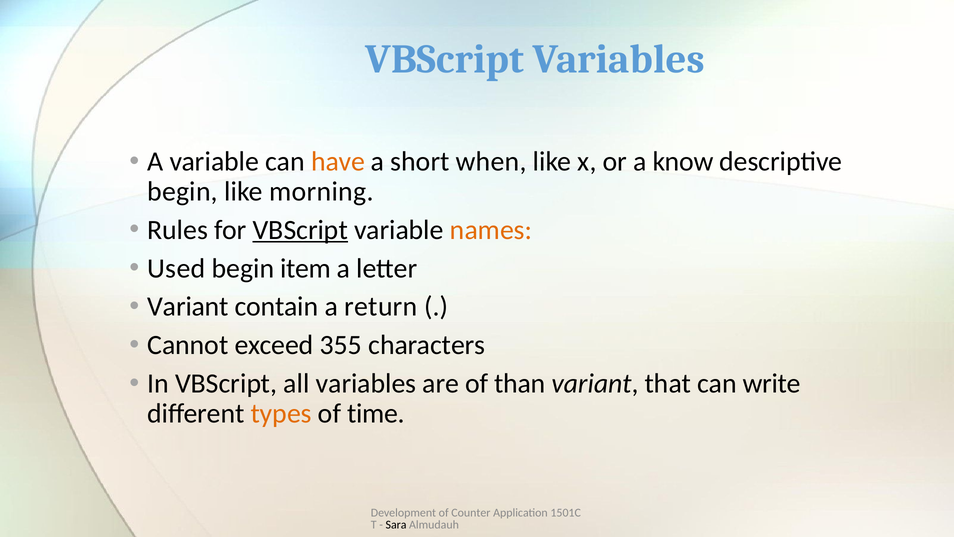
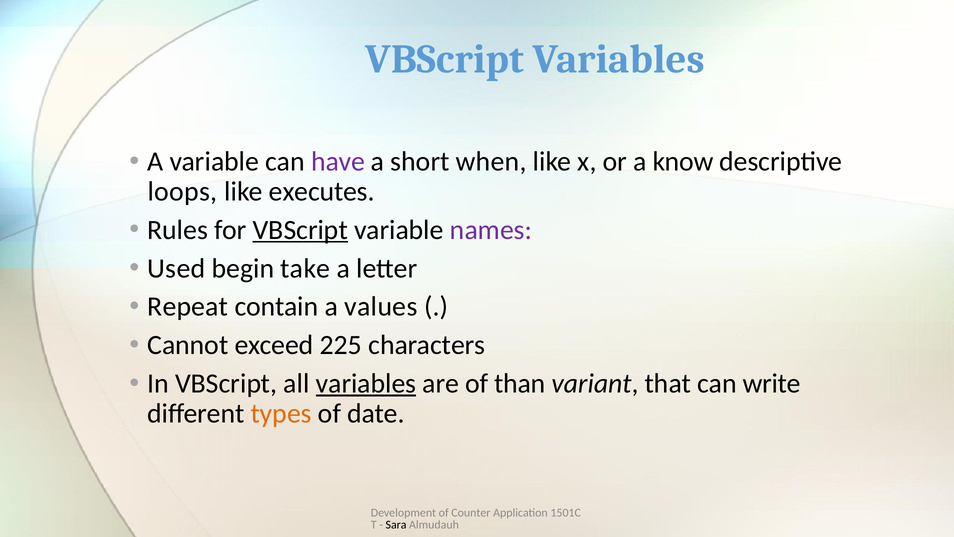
have colour: orange -> purple (338, 161)
begin: begin -> loops (183, 191)
morning: morning -> executes (322, 191)
names colour: orange -> purple (491, 230)
item: item -> take (305, 268)
Variant: Variant -> Repeat (188, 307)
return: return -> values (381, 307)
355: 355 -> 225 (341, 345)
variables underline: none -> present (366, 383)
time: time -> date (376, 413)
